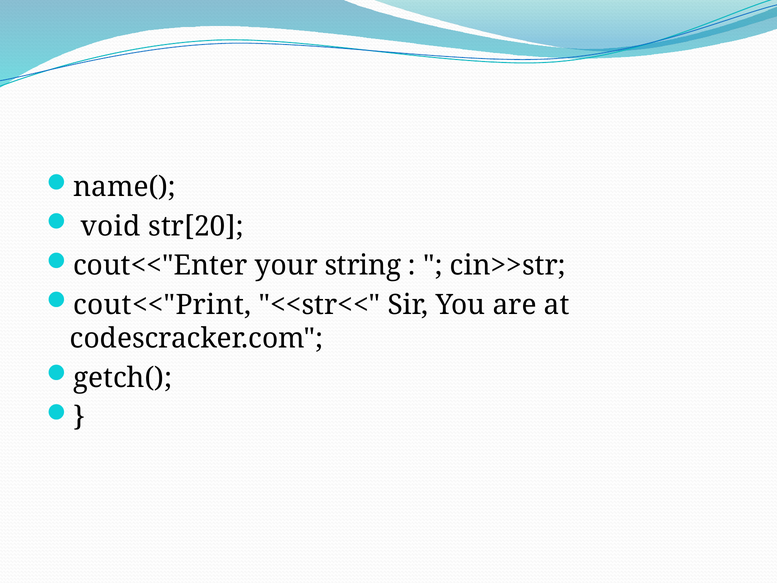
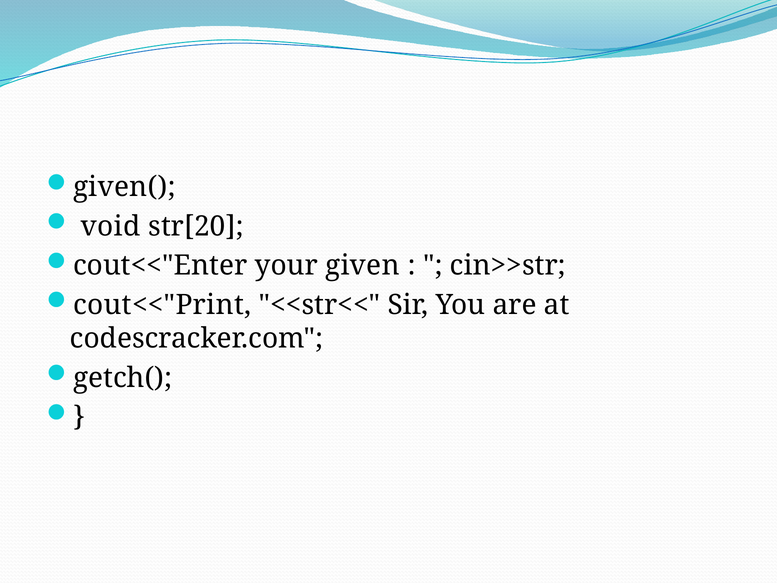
name(: name( -> given( (124, 187)
string: string -> given (363, 266)
